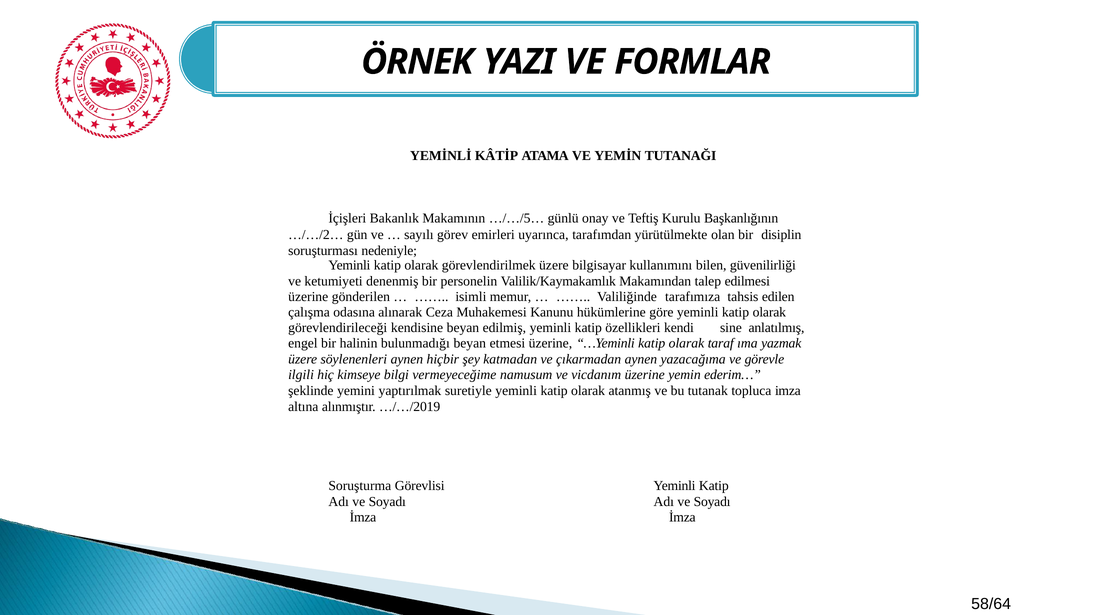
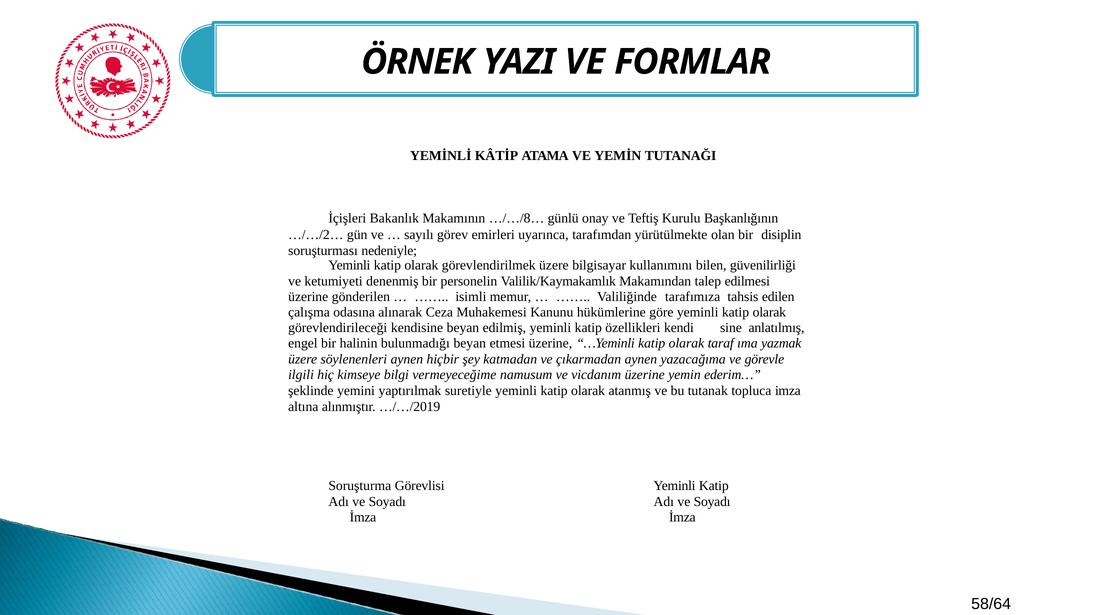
…/…/5…: …/…/5… -> …/…/8… (517, 218)
